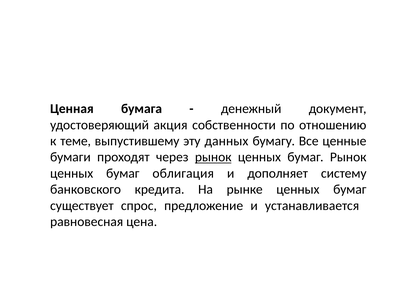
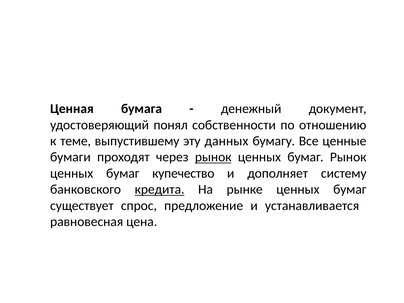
акция: акция -> понял (171, 125)
облигация: облигация -> купечество (183, 173)
кредита underline: none -> present (160, 190)
